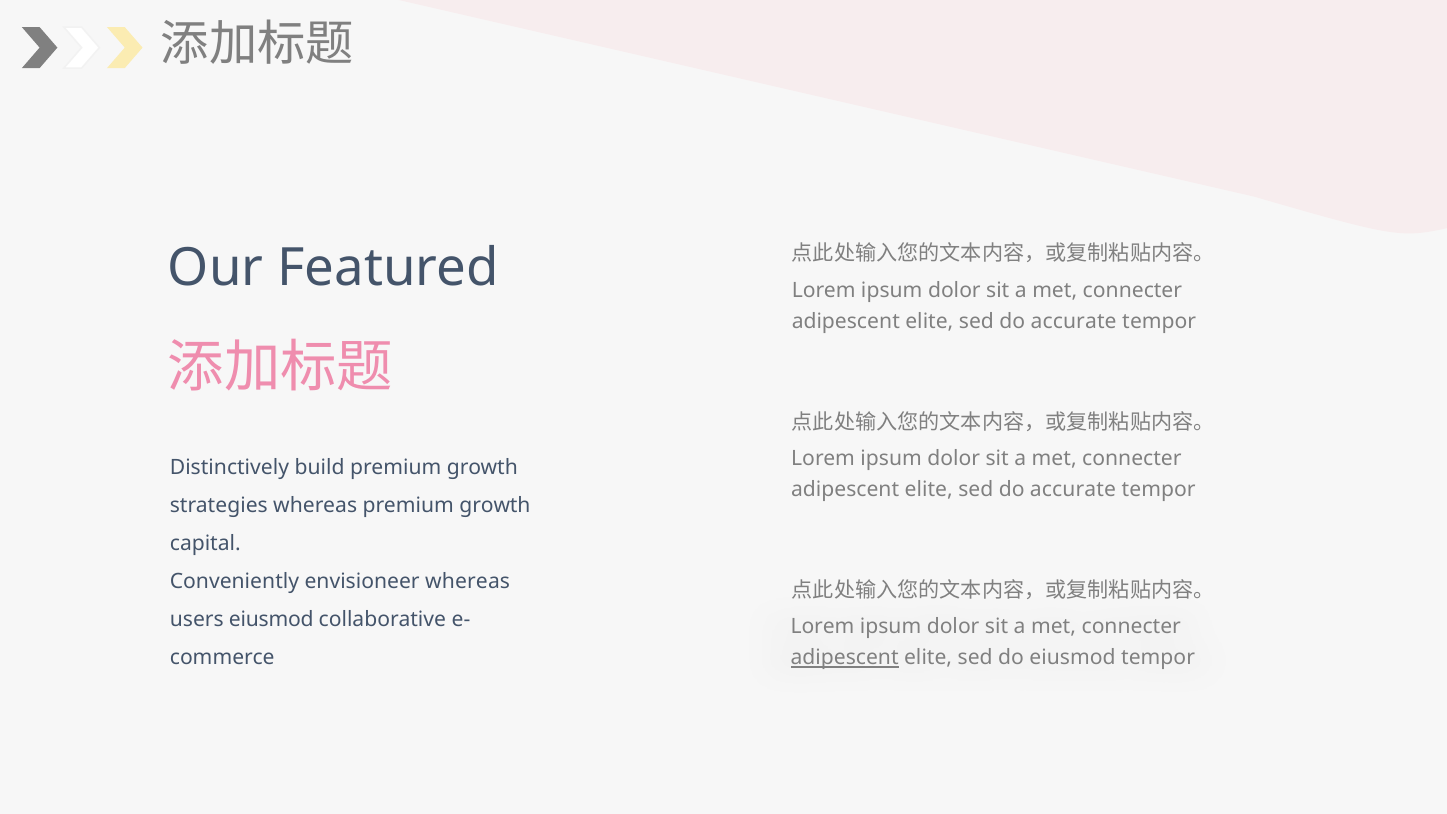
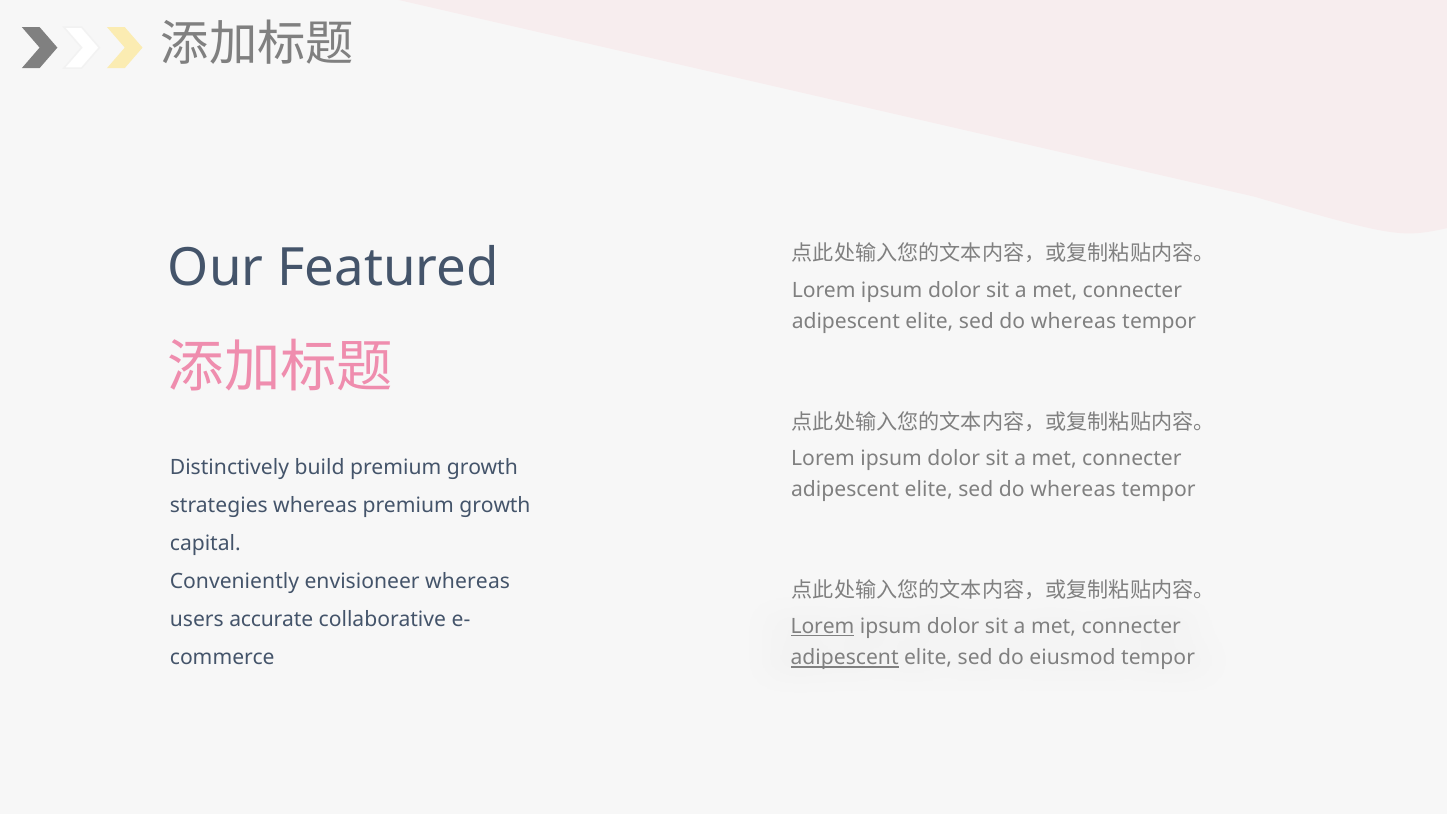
accurate: accurate -> whereas (1074, 322)
accurate: accurate -> whereas (1073, 490)
users eiusmod: eiusmod -> accurate (271, 620)
Lorem underline: none -> present (823, 626)
